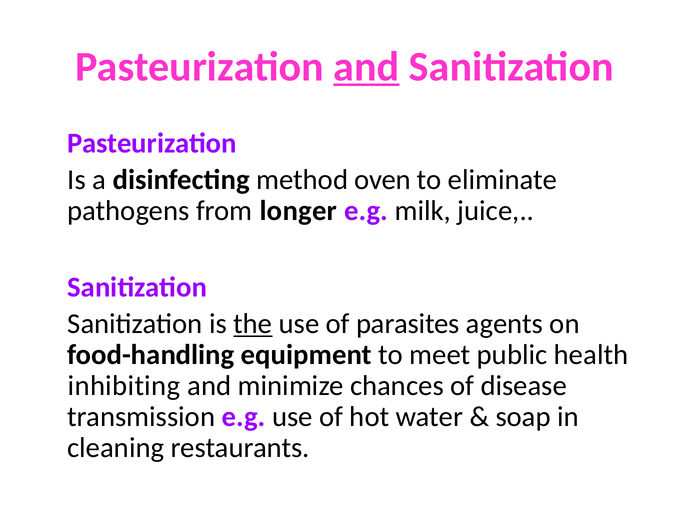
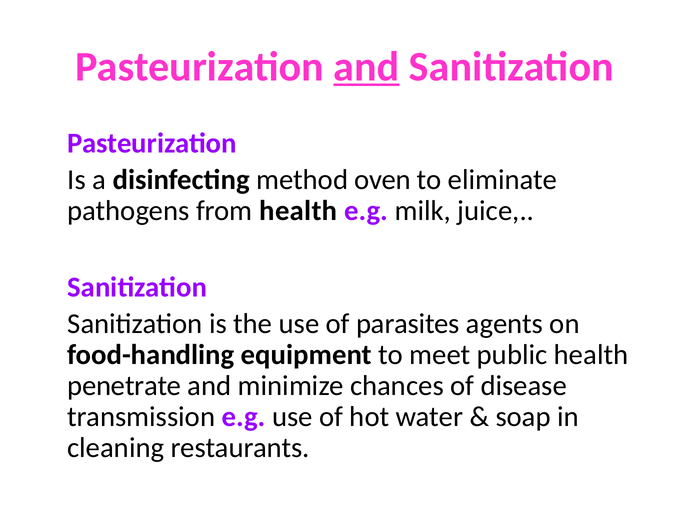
from longer: longer -> health (298, 211)
the underline: present -> none (253, 324)
inhibiting: inhibiting -> penetrate (124, 386)
